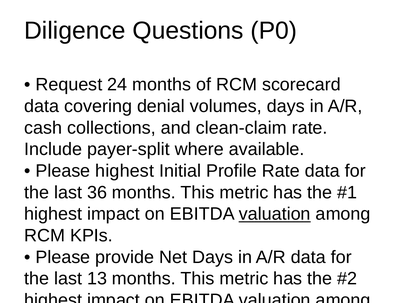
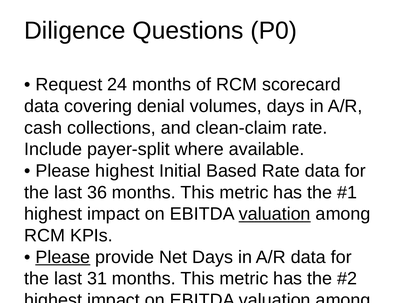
Profile: Profile -> Based (232, 171)
Please underline: none -> present (63, 257)
13: 13 -> 31 (97, 279)
